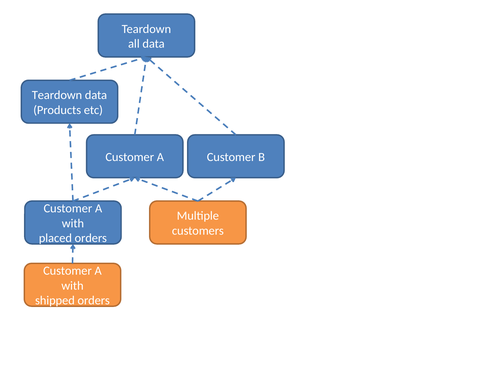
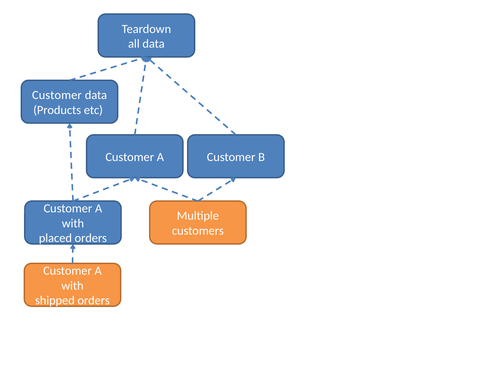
Teardown: Teardown -> Customer (57, 95)
